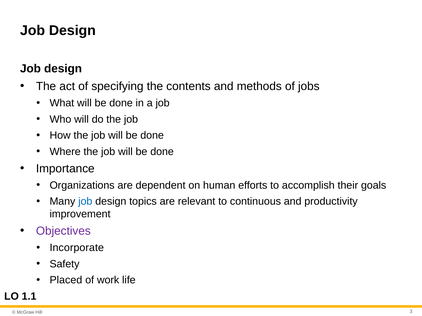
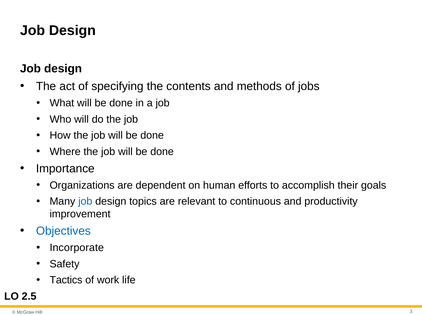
Objectives colour: purple -> blue (63, 231)
Placed: Placed -> Tactics (66, 281)
1.1: 1.1 -> 2.5 (29, 297)
